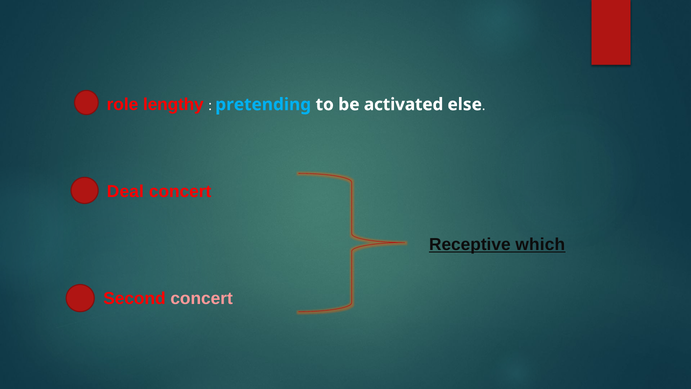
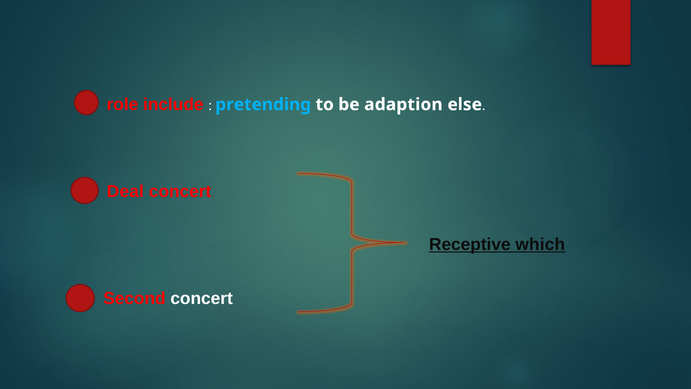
lengthy: lengthy -> include (173, 104)
activated: activated -> adaption (403, 104)
concert colour: pink -> white (202, 298)
